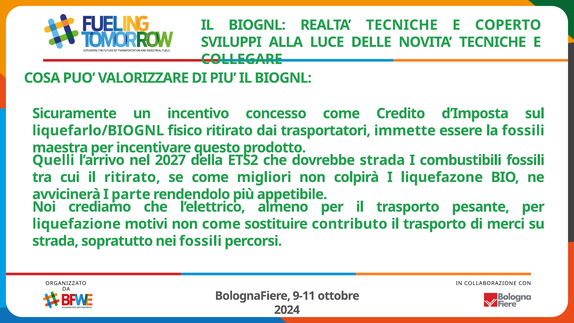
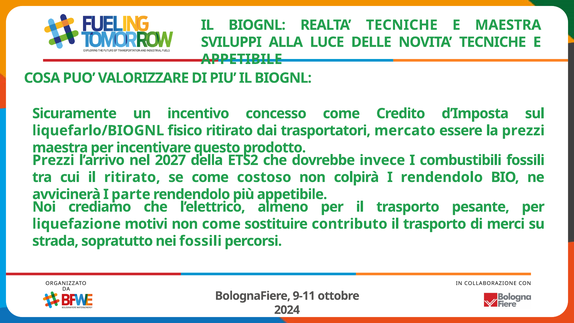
E COPERTO: COPERTO -> MAESTRA (508, 25)
COLLEGARE: COLLEGARE -> APPETIBILE (242, 59)
immette: immette -> mercato (405, 131)
la fossili: fossili -> prezzi (523, 131)
Quelli: Quelli -> Prezzi (53, 160)
dovrebbe strada: strada -> invece (382, 160)
migliori: migliori -> costoso (264, 177)
I liquefazone: liquefazone -> rendendolo (442, 177)
